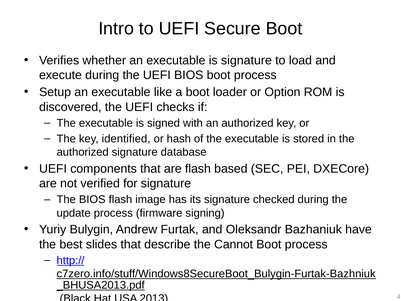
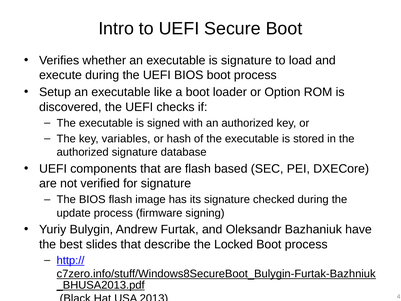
identified: identified -> variables (126, 139)
Cannot: Cannot -> Locked (234, 244)
